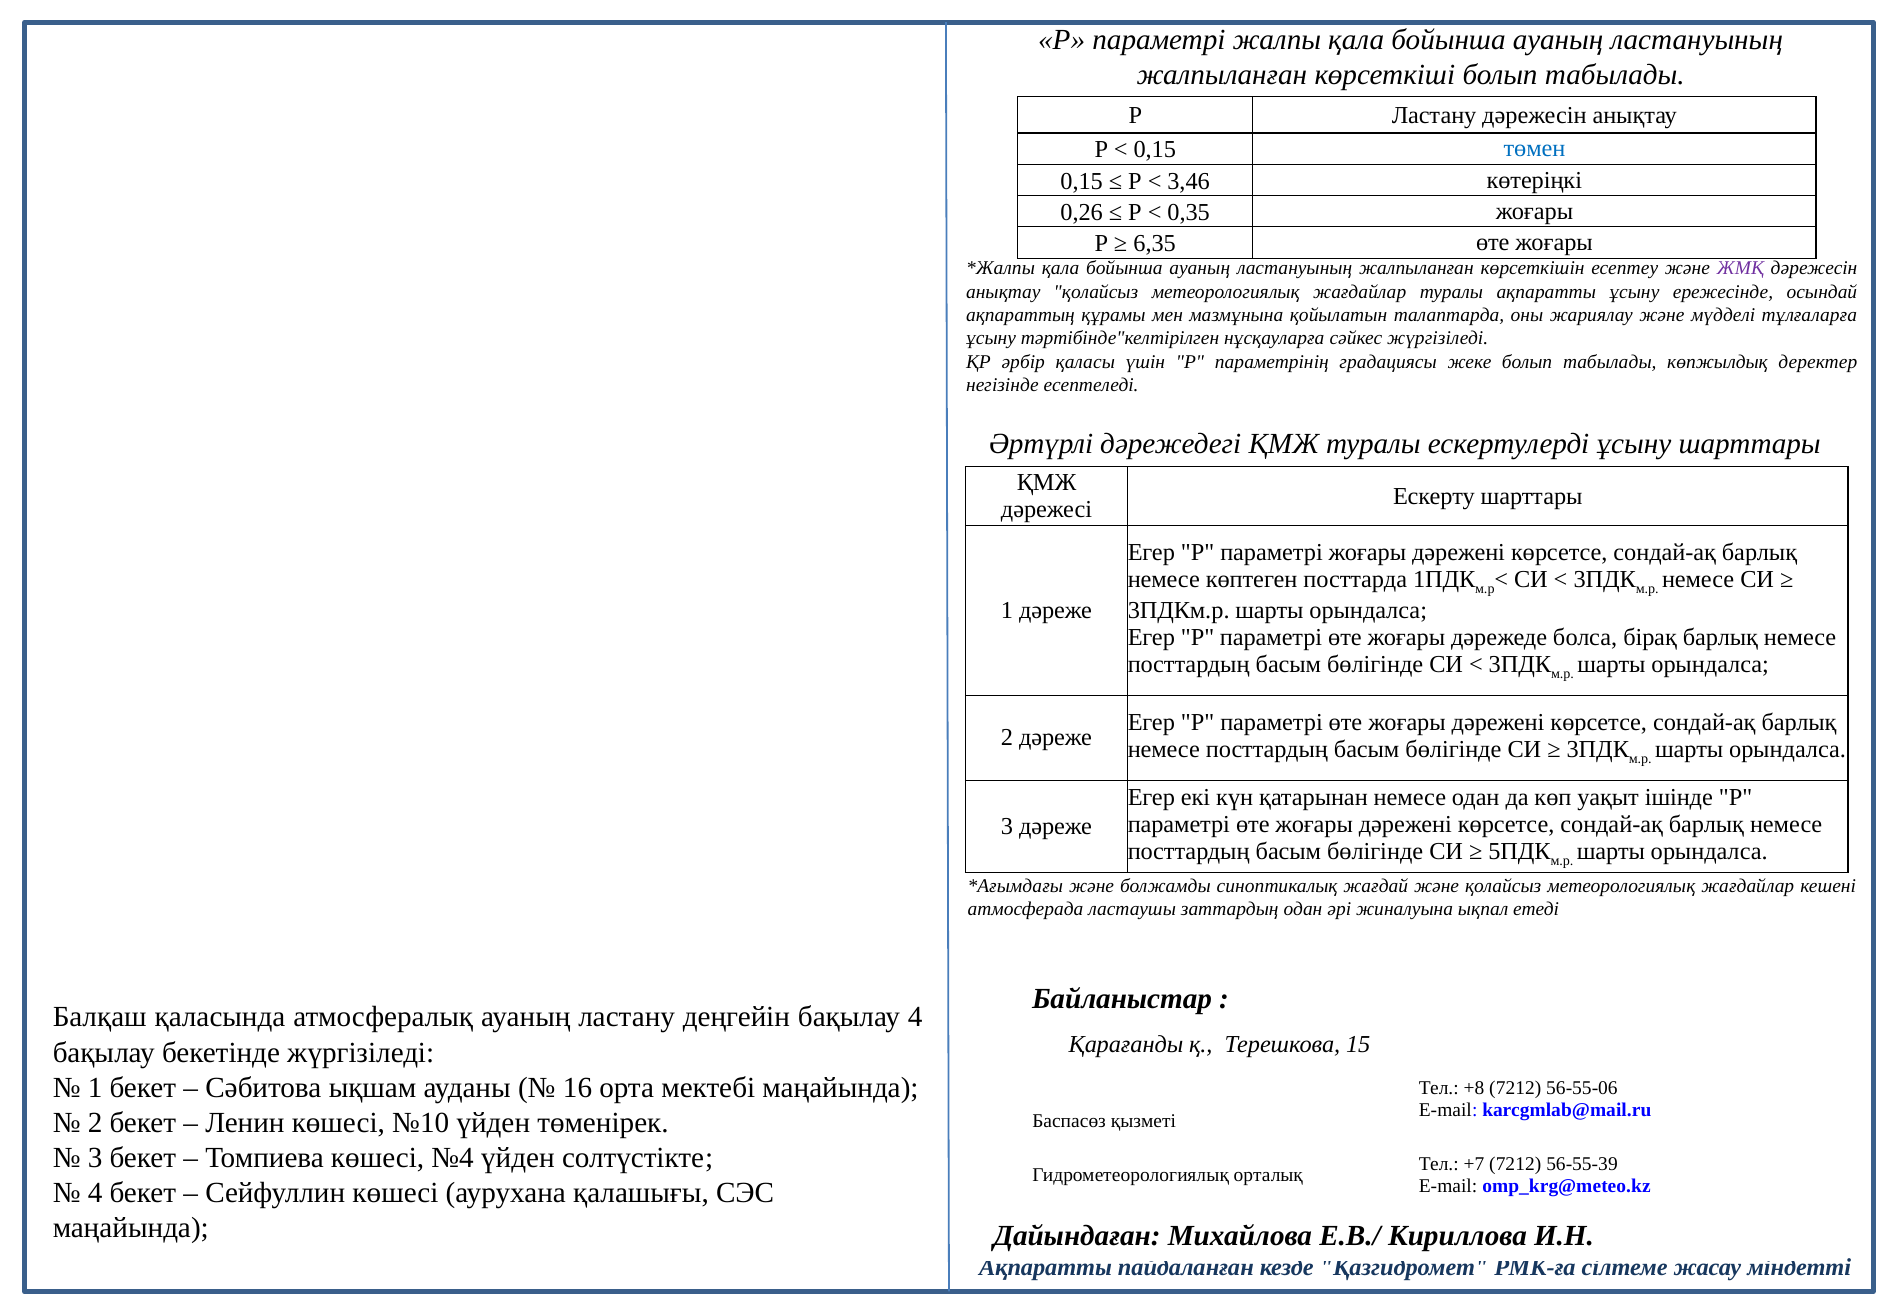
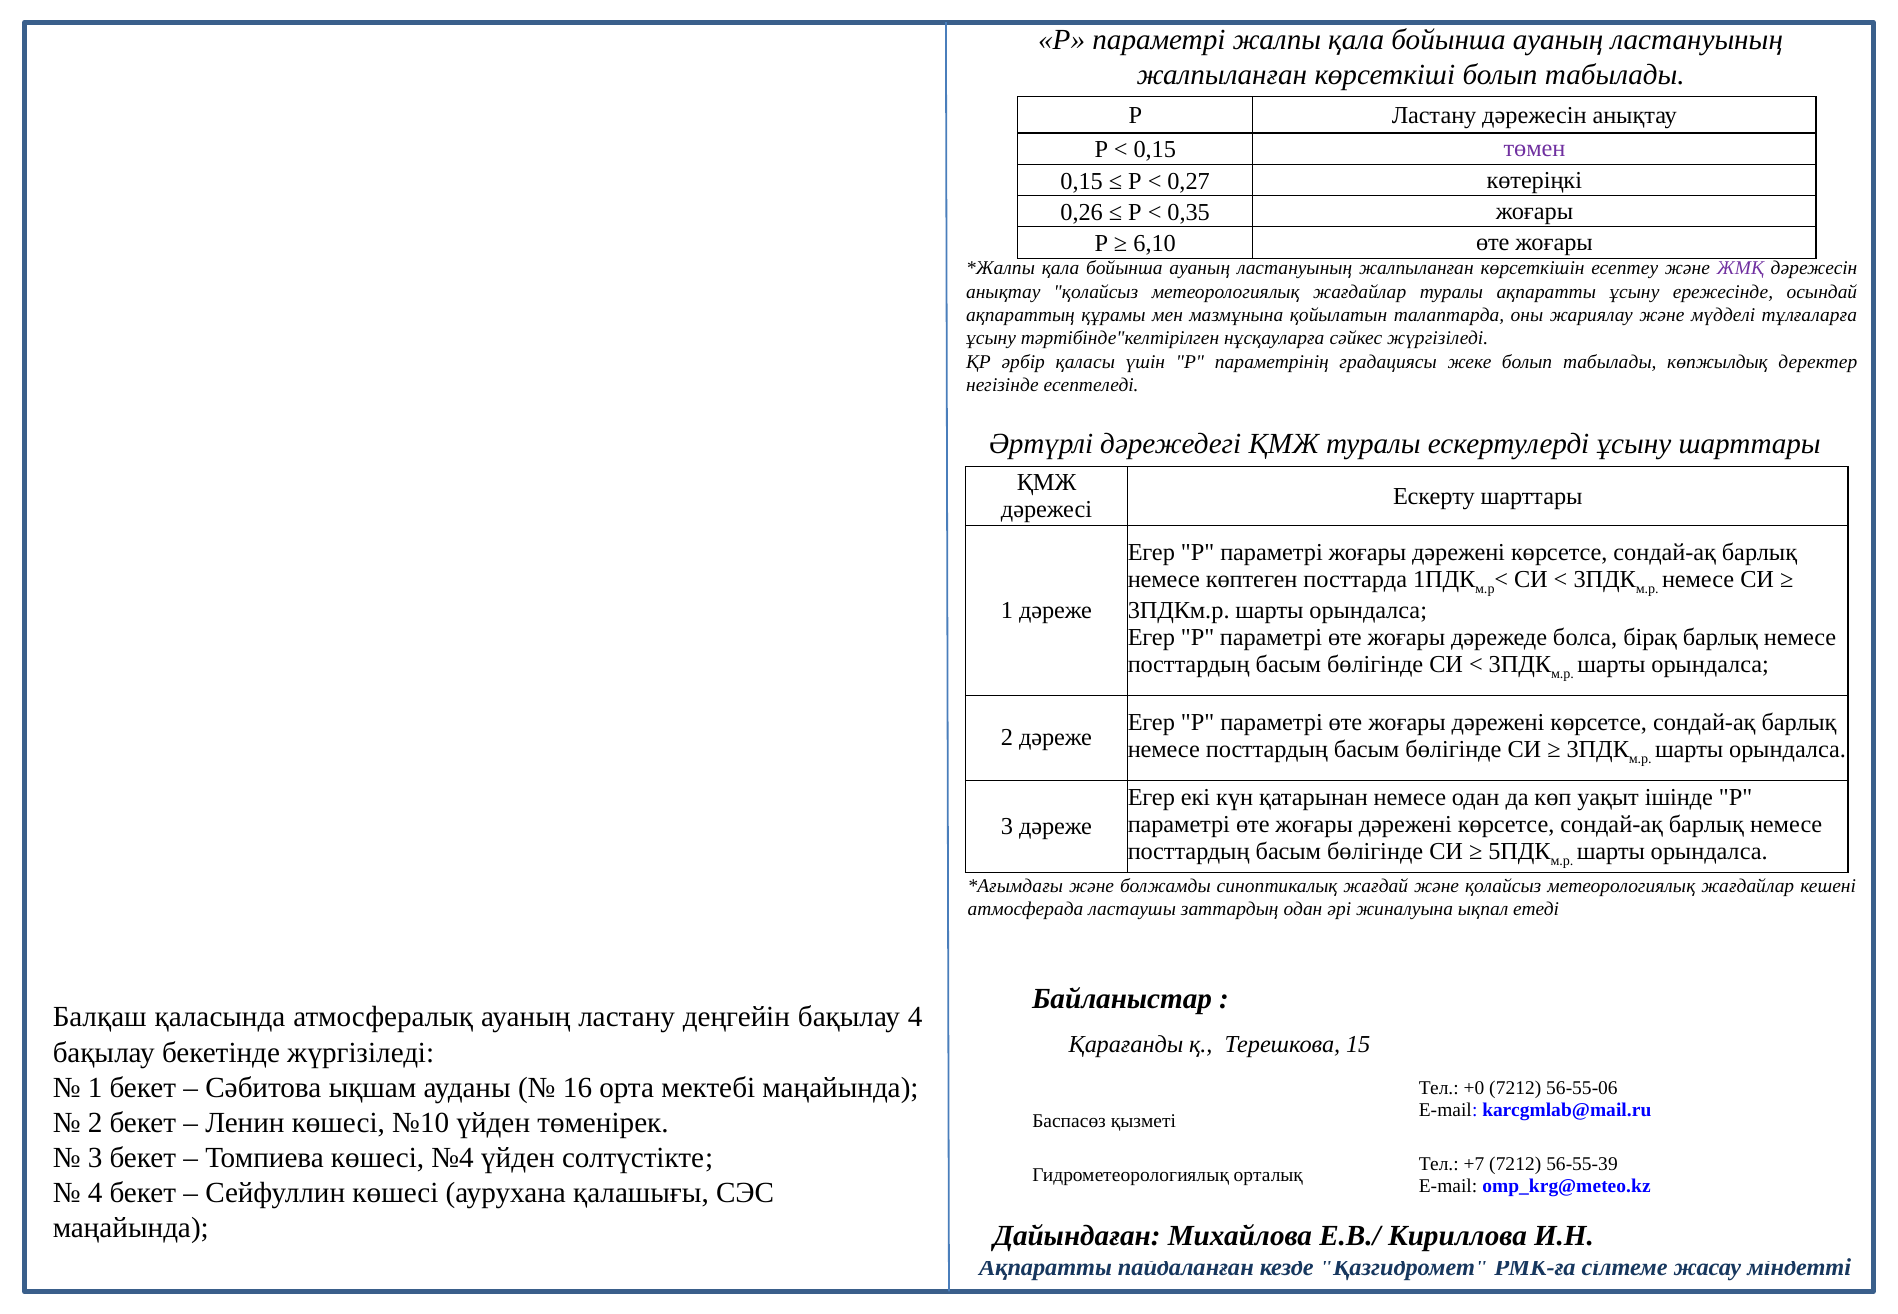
төмен colour: blue -> purple (1535, 149)
3,46: 3,46 -> 0,27 (1189, 181)
6,35: 6,35 -> 6,10 (1155, 244)
+8: +8 -> +0 (1474, 1088)
